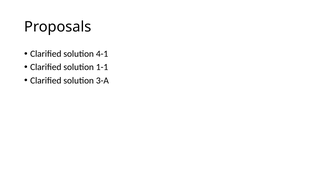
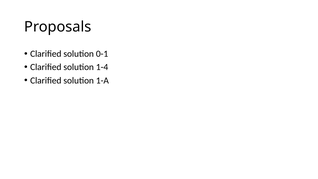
4-1: 4-1 -> 0-1 (102, 54)
1-1: 1-1 -> 1-4 (102, 67)
3-A: 3-A -> 1-A (102, 80)
